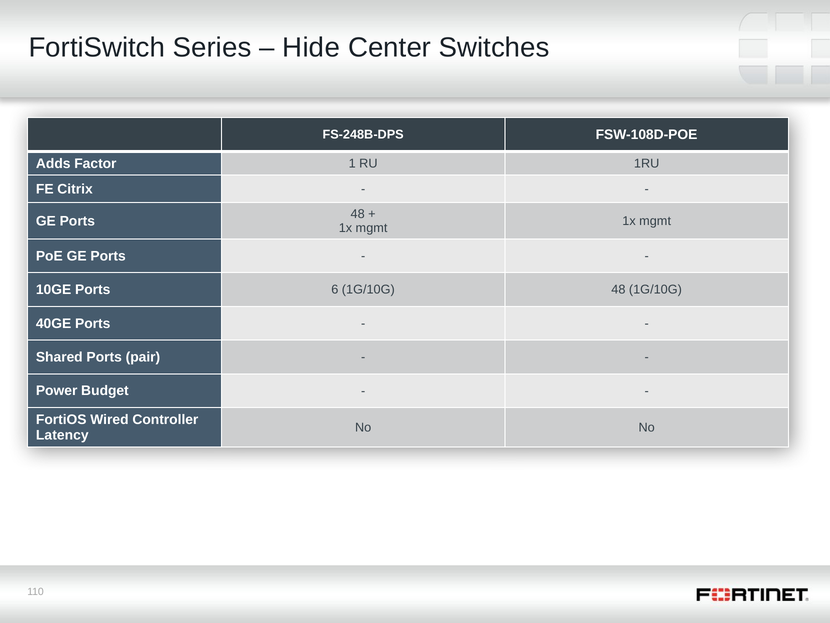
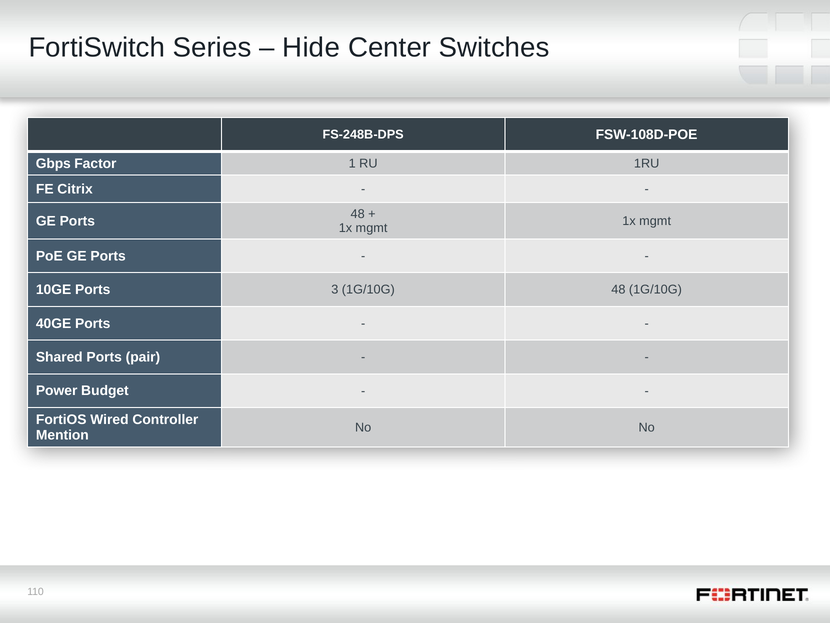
Adds: Adds -> Gbps (53, 163)
6: 6 -> 3 (335, 290)
Latency: Latency -> Mention (62, 435)
